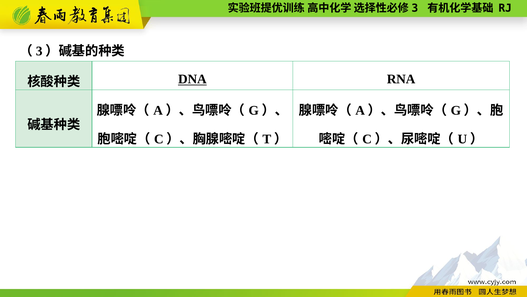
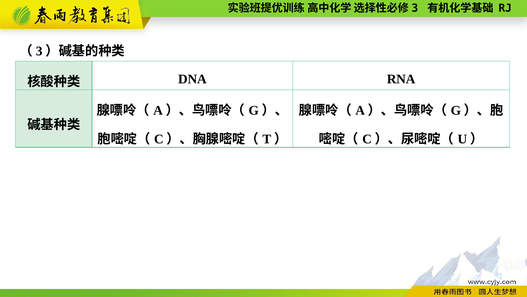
DNA underline: present -> none (192, 79)
